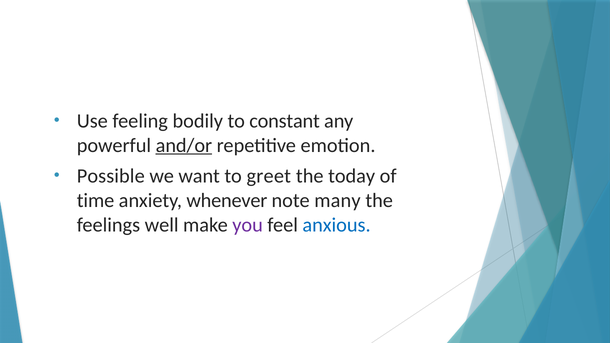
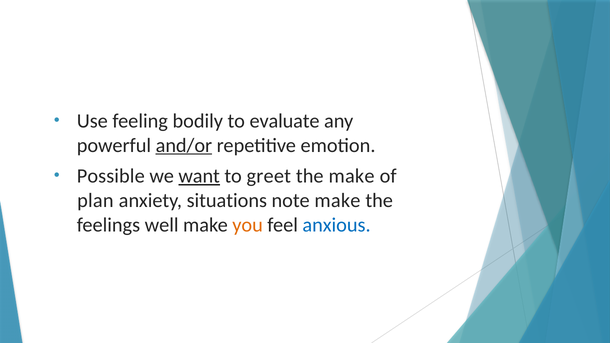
constant: constant -> evaluate (285, 121)
want underline: none -> present (199, 176)
the today: today -> make (352, 176)
time: time -> plan (95, 201)
whenever: whenever -> situations (227, 201)
note many: many -> make (337, 201)
you colour: purple -> orange (248, 225)
